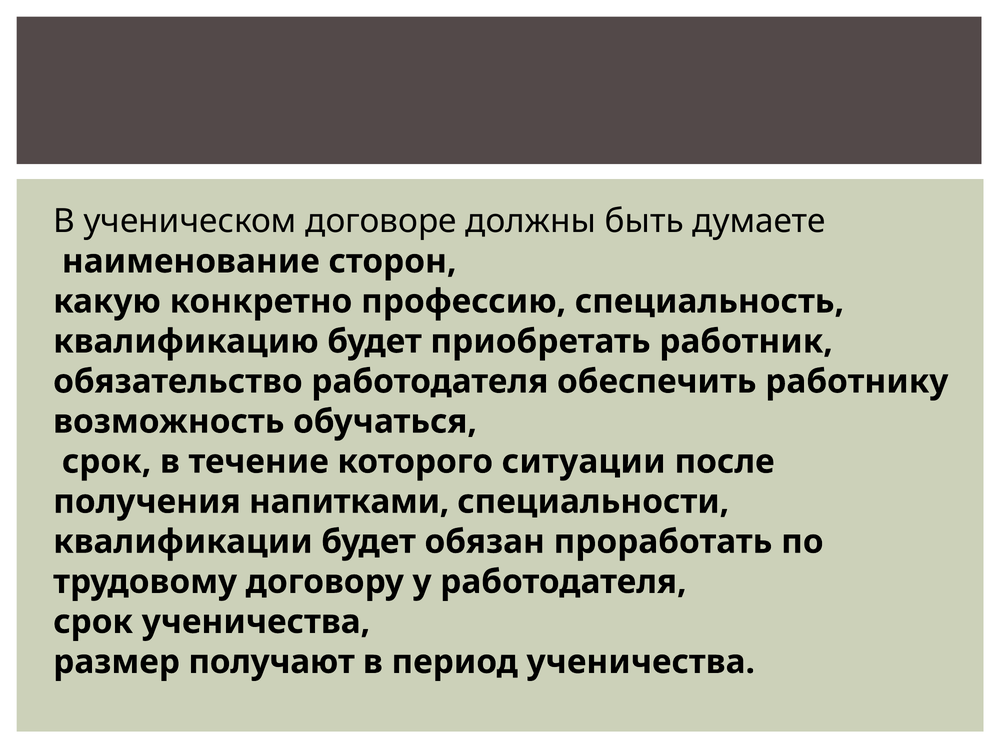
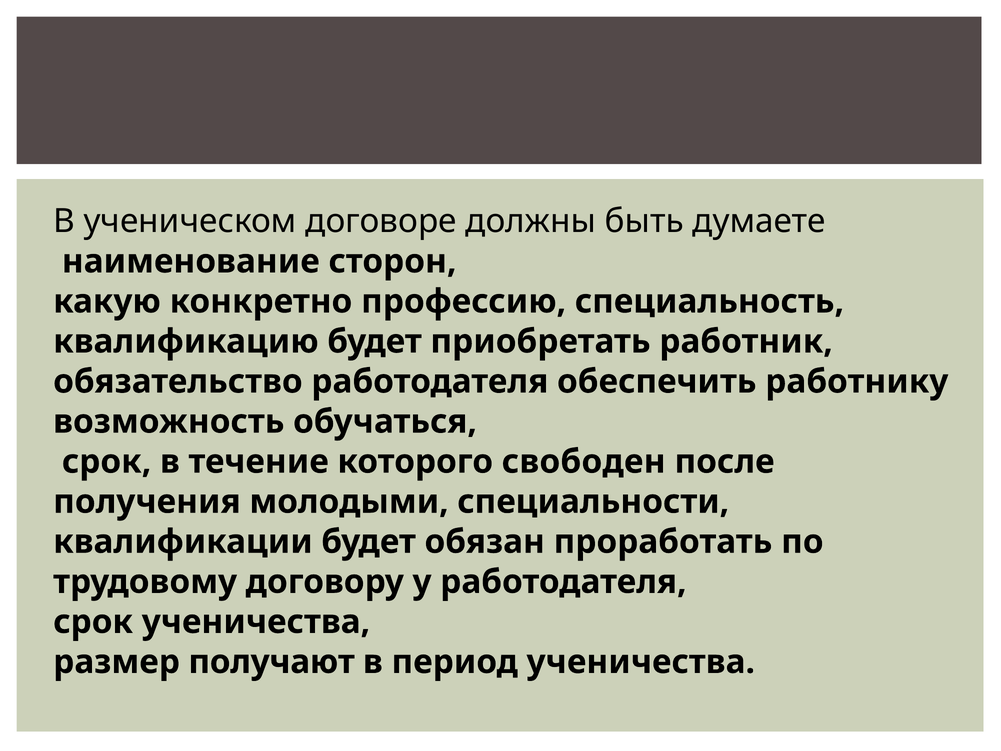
ситуации: ситуации -> свободен (584, 462)
напитками: напитками -> молодыми (349, 502)
